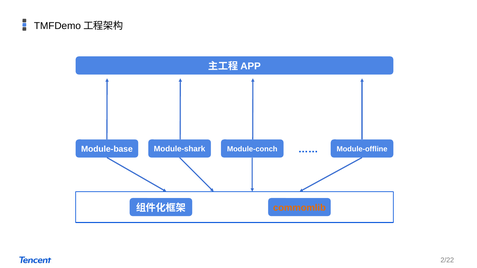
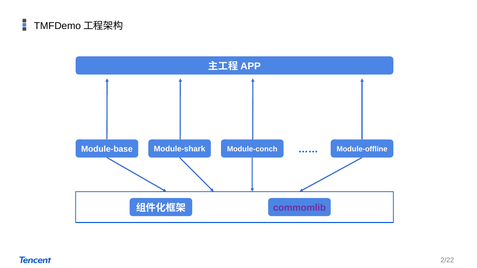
commomlib colour: orange -> purple (299, 208)
